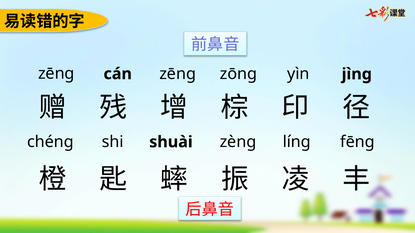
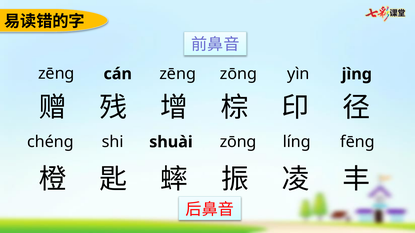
zèng: zèng -> zōng (238, 142)
